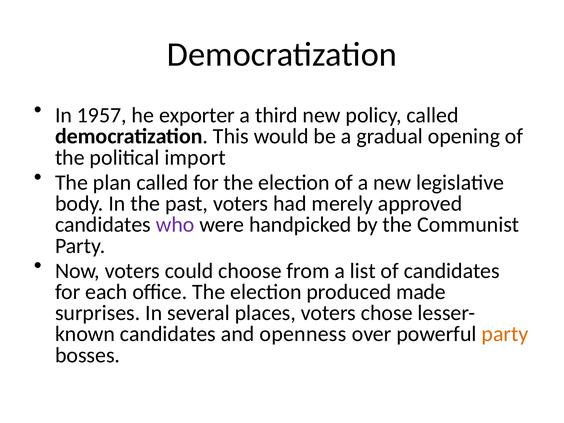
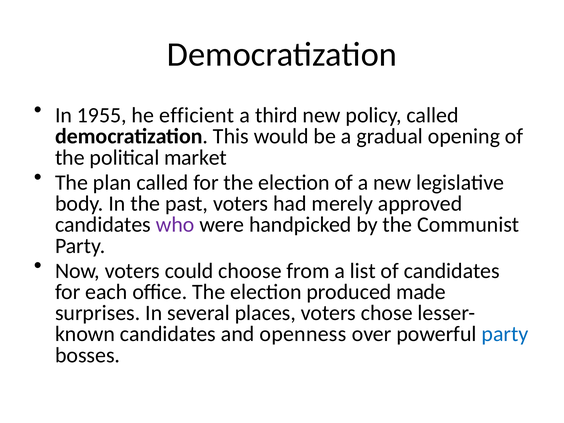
1957: 1957 -> 1955 (102, 115)
exporter: exporter -> efficient (197, 115)
import: import -> market (195, 157)
party colour: orange -> blue (505, 334)
